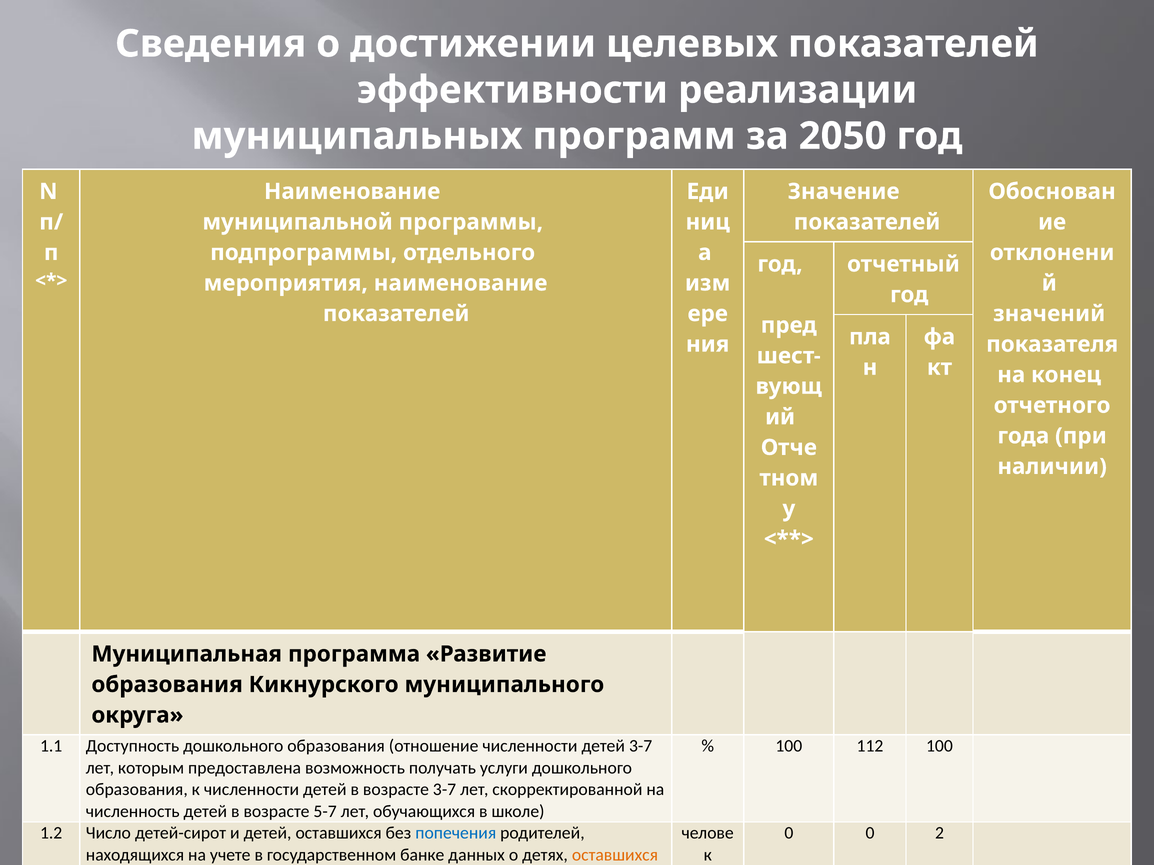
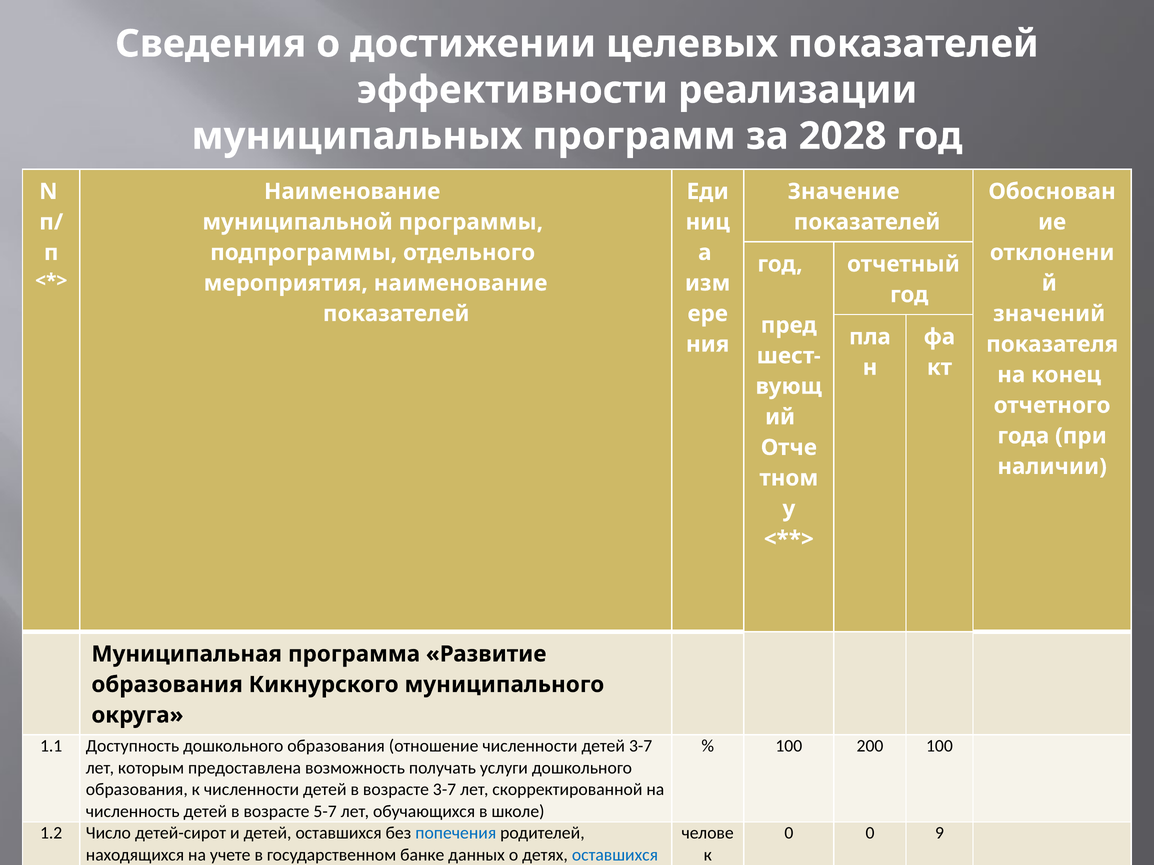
2050: 2050 -> 2028 (843, 136)
112: 112 -> 200 (870, 746)
2: 2 -> 9 (940, 834)
оставшихся colour: orange -> blue (615, 855)
